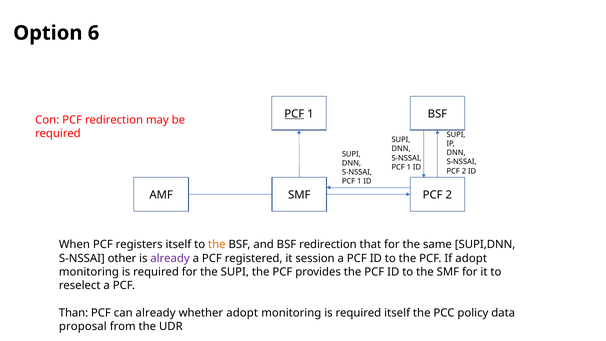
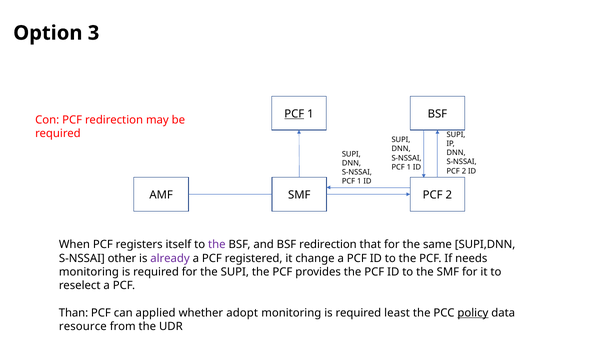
6: 6 -> 3 (94, 33)
the colour: orange -> purple (217, 245)
session: session -> change (315, 258)
If adopt: adopt -> needs (471, 258)
can already: already -> applied (156, 313)
required itself: itself -> least (397, 313)
policy underline: none -> present (473, 313)
proposal: proposal -> resource (83, 326)
